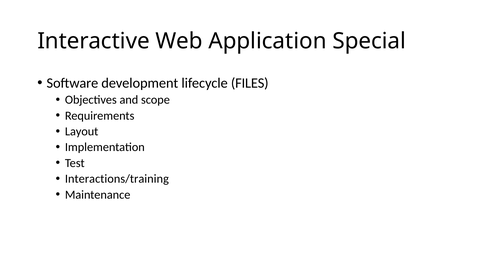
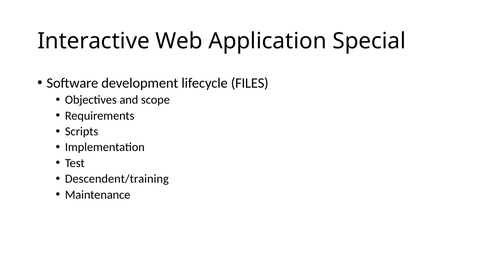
Layout: Layout -> Scripts (82, 131)
Interactions/training: Interactions/training -> Descendent/training (117, 179)
